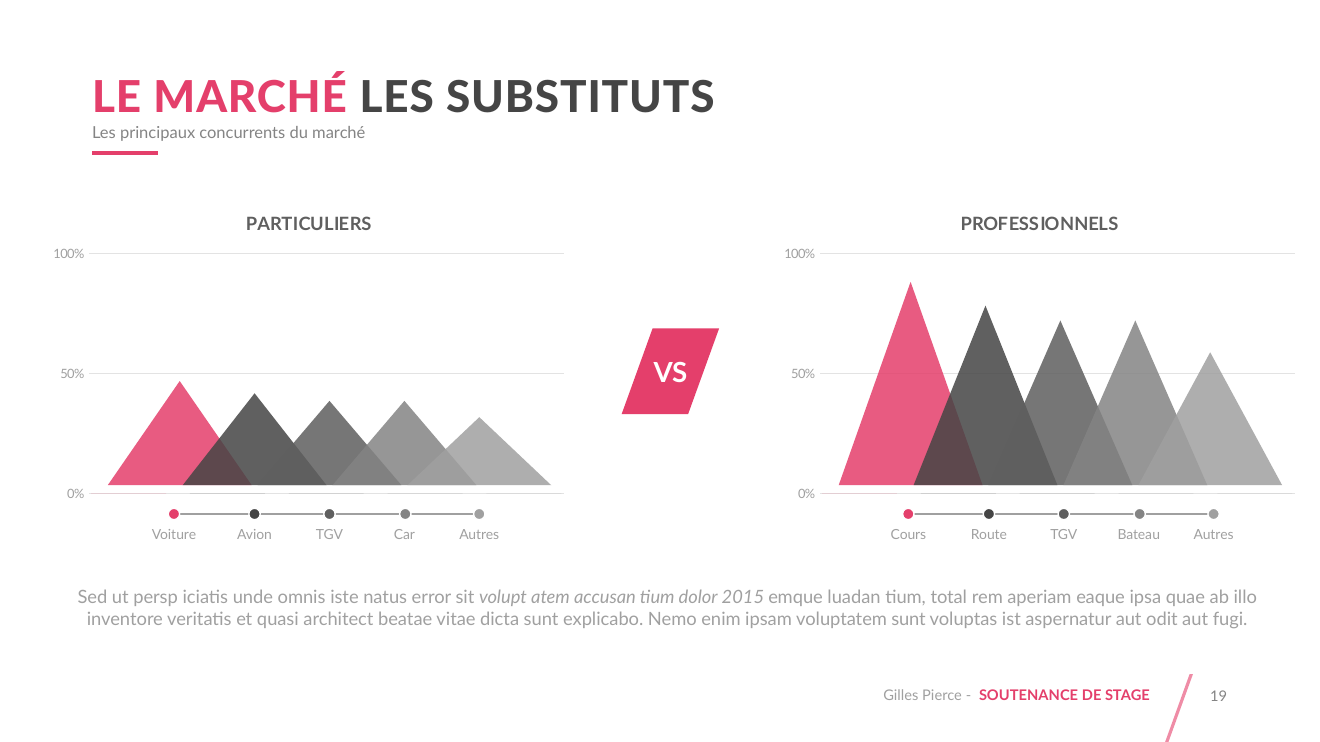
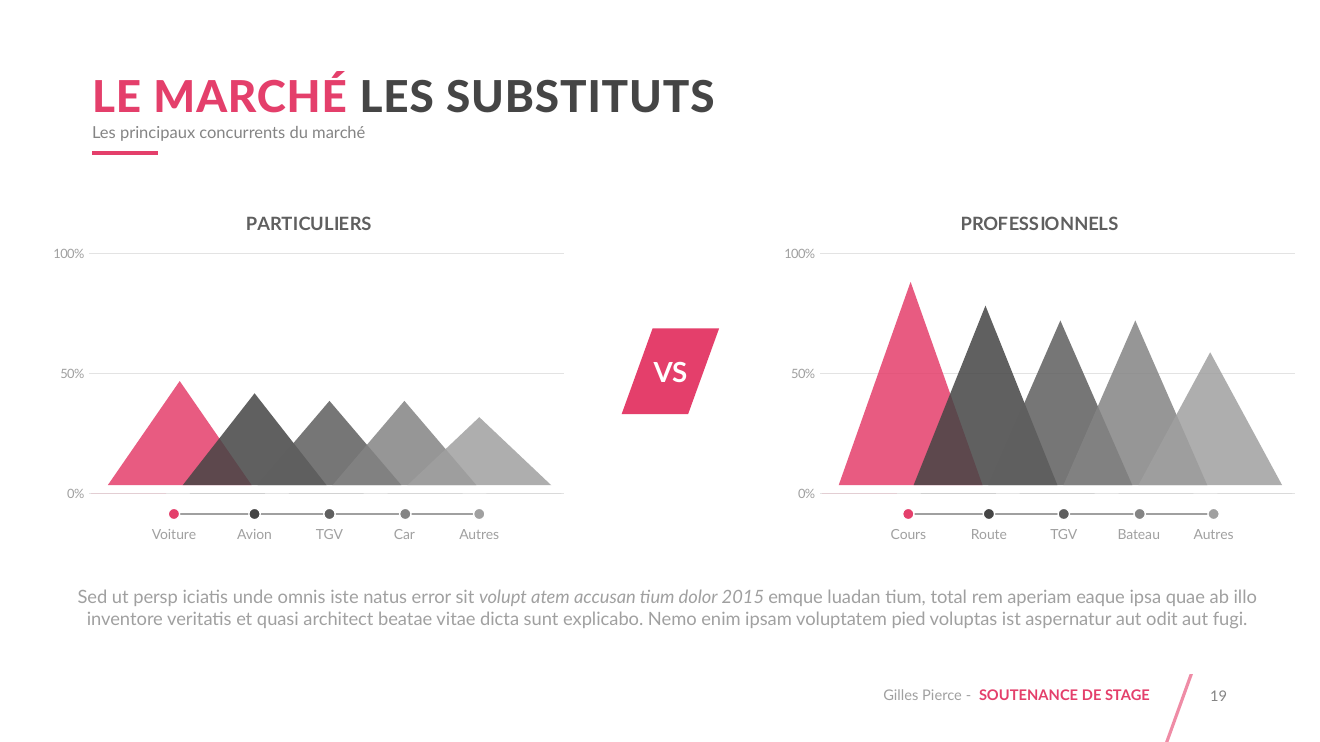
voluptatem sunt: sunt -> pied (909, 620)
